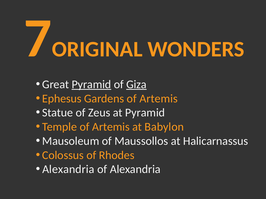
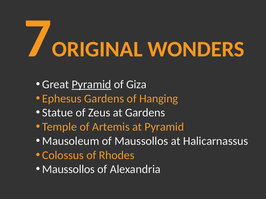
Giza underline: present -> none (136, 85)
Gardens of Artemis: Artemis -> Hanging (159, 99)
at Pyramid: Pyramid -> Gardens (145, 113)
at Babylon: Babylon -> Pyramid (164, 127)
Alexandria: Alexandria -> Maussollos (68, 170)
